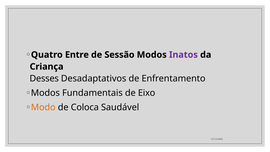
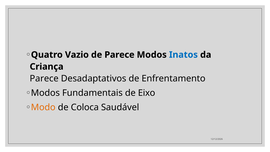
Entre: Entre -> Vazio (77, 55)
de Sessão: Sessão -> Parece (119, 55)
Inatos colour: purple -> blue (183, 55)
Desses: Desses -> Parece (44, 78)
